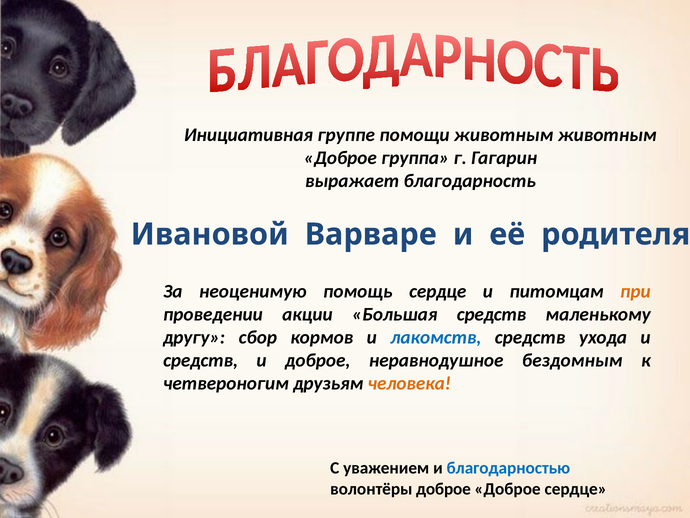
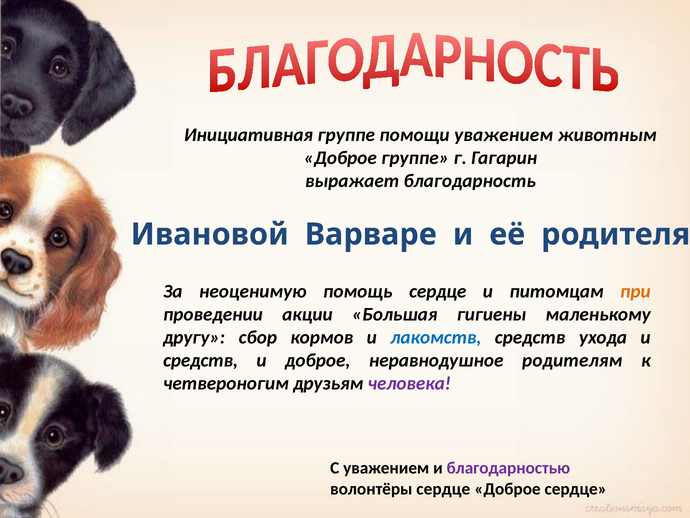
помощи животным: животным -> уважением (504, 135)
Доброе группа: группа -> группе (415, 158)
Большая средств: средств -> гигиены (492, 314)
неравнодушное бездомным: бездомным -> родителям (572, 360)
человека colour: orange -> purple (409, 383)
благодарностью colour: blue -> purple (508, 468)
волонтёры доброе: доброе -> сердце (443, 488)
